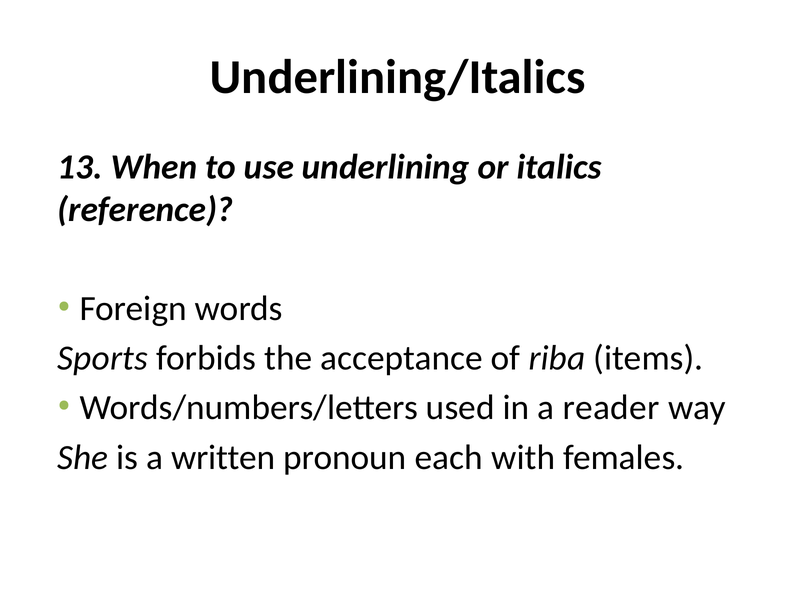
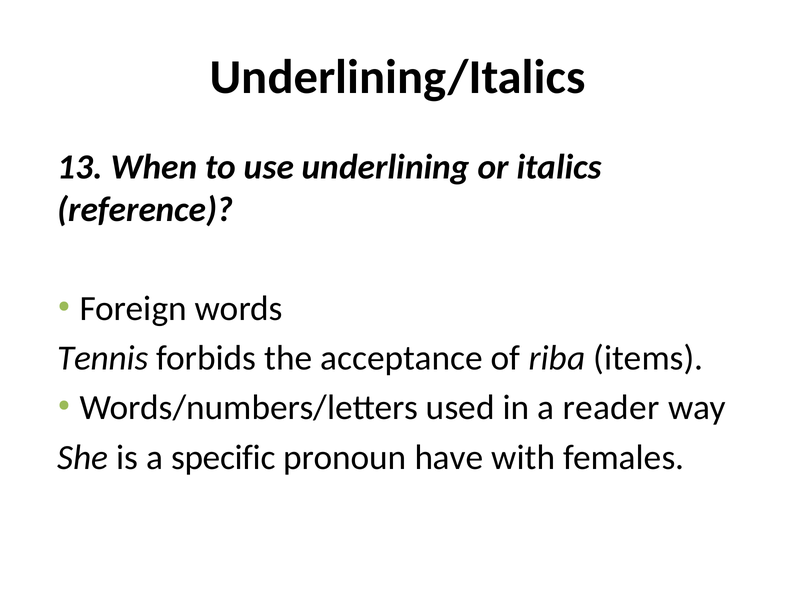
Sports: Sports -> Tennis (103, 358)
written: written -> specific (223, 457)
each: each -> have (449, 457)
